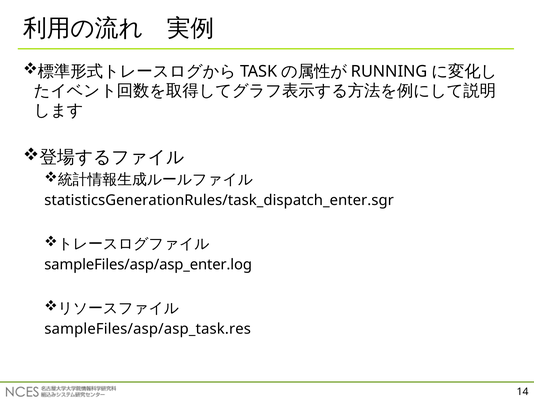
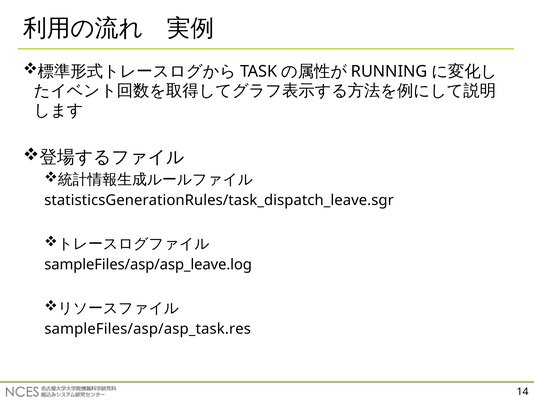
statisticsGenerationRules/task_dispatch_enter.sgr: statisticsGenerationRules/task_dispatch_enter.sgr -> statisticsGenerationRules/task_dispatch_leave.sgr (219, 201)
sampleFiles/asp/asp_enter.log: sampleFiles/asp/asp_enter.log -> sampleFiles/asp/asp_leave.log (148, 265)
